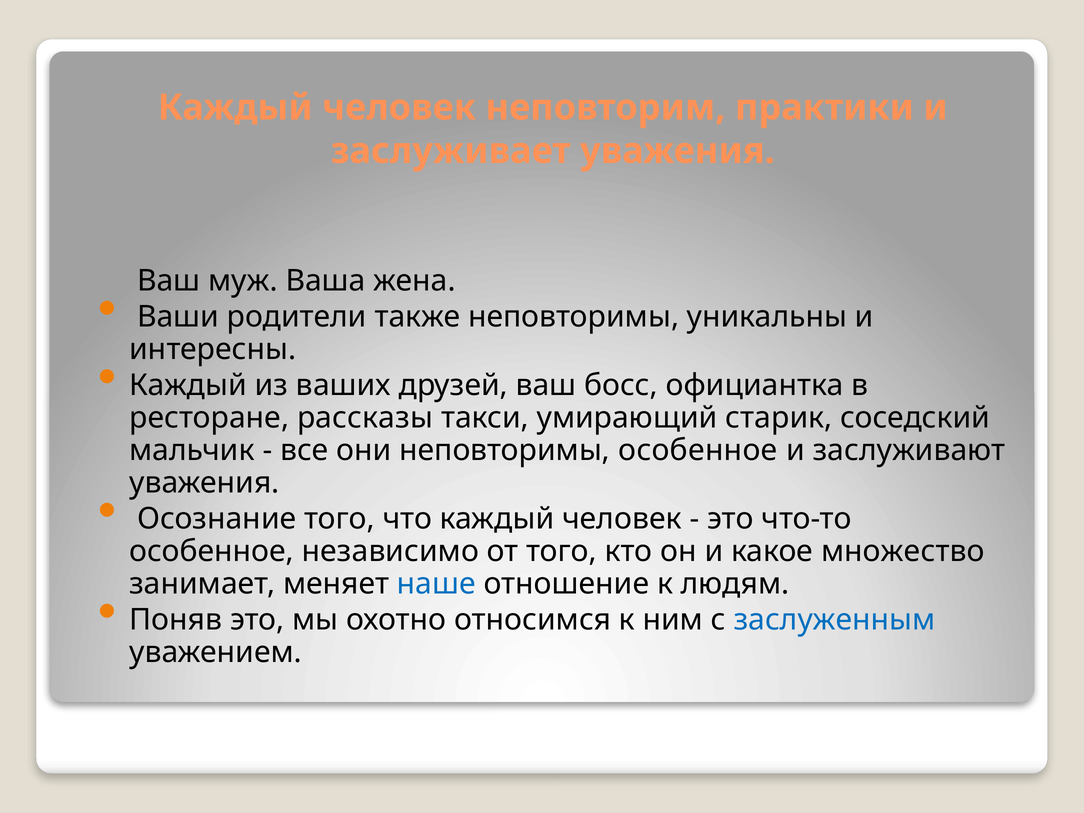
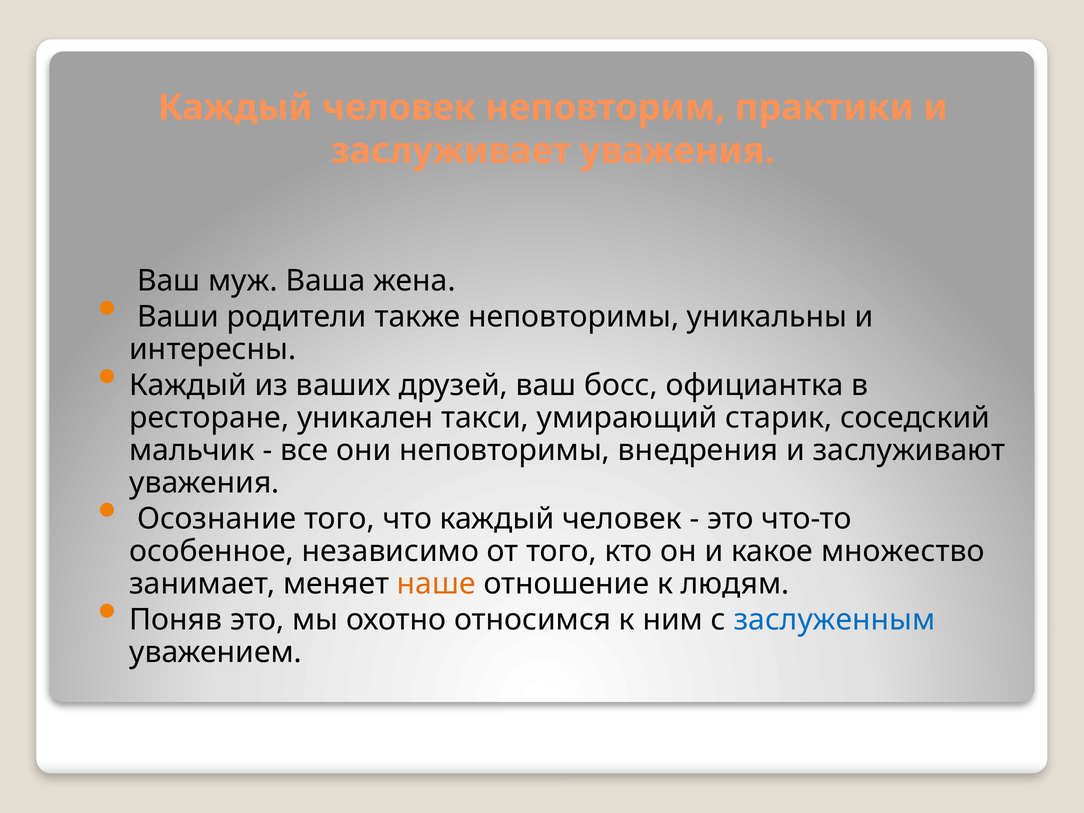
рассказы: рассказы -> уникален (365, 418)
неповторимы особенное: особенное -> внедрения (698, 450)
наше colour: blue -> orange (436, 584)
